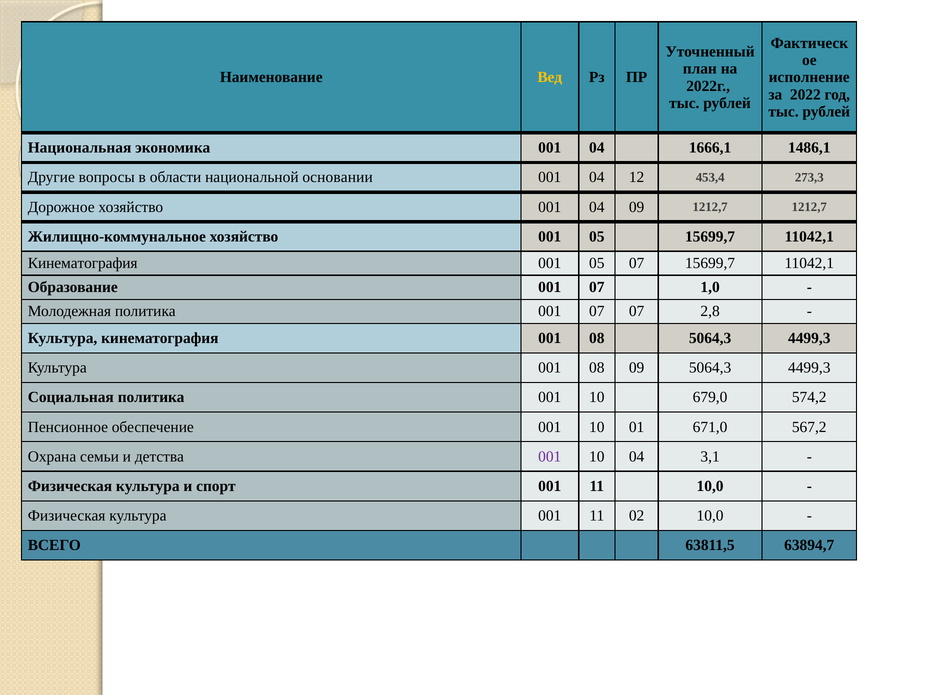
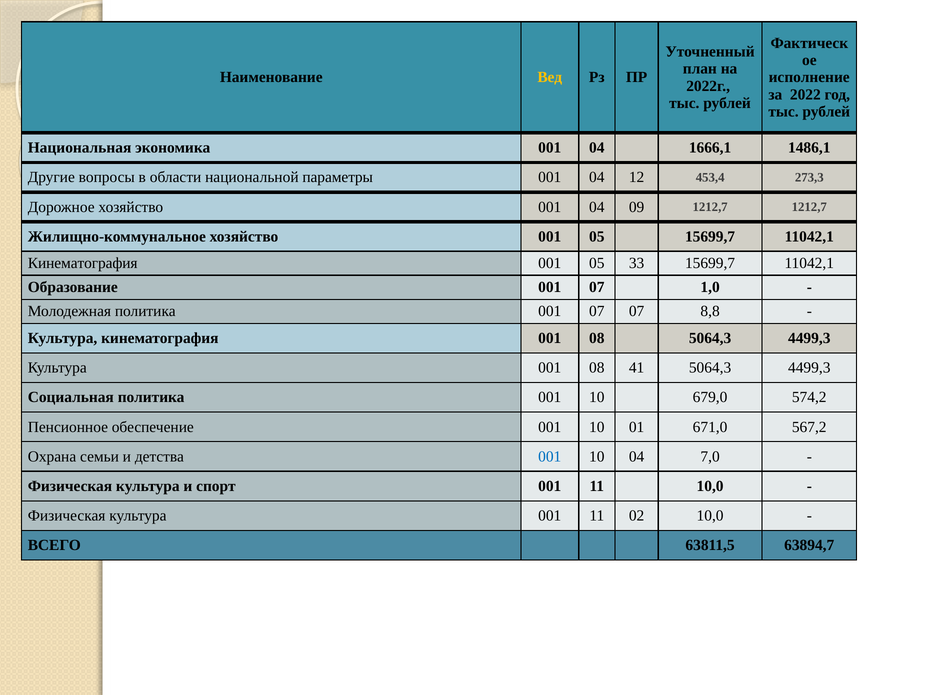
основании: основании -> параметры (338, 177)
05 07: 07 -> 33 (637, 263)
2,8: 2,8 -> 8,8 (710, 311)
08 09: 09 -> 41 (637, 368)
001 colour: purple -> blue (550, 456)
3,1: 3,1 -> 7,0 (710, 456)
